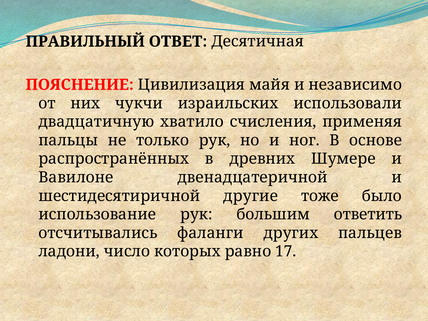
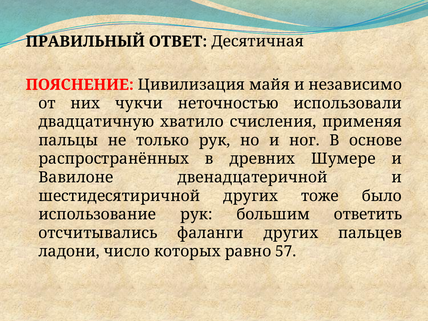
израильских: израильских -> неточностью (228, 103)
шестидесятиричной другие: другие -> других (251, 196)
17: 17 -> 57 (286, 252)
